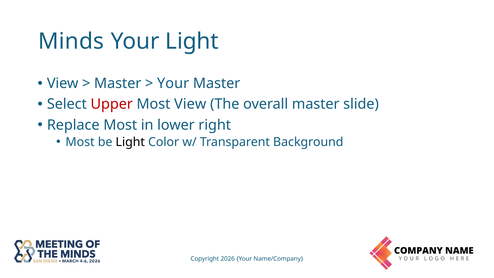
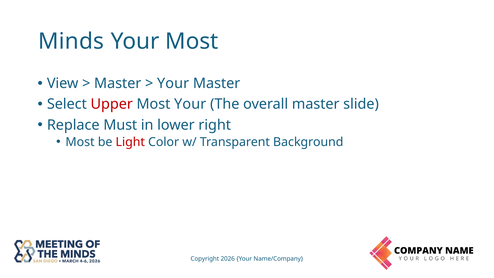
Your Light: Light -> Most (192, 41)
Most View: View -> Your (190, 104)
Replace Most: Most -> Must (120, 125)
Light colour: black -> red (130, 142)
